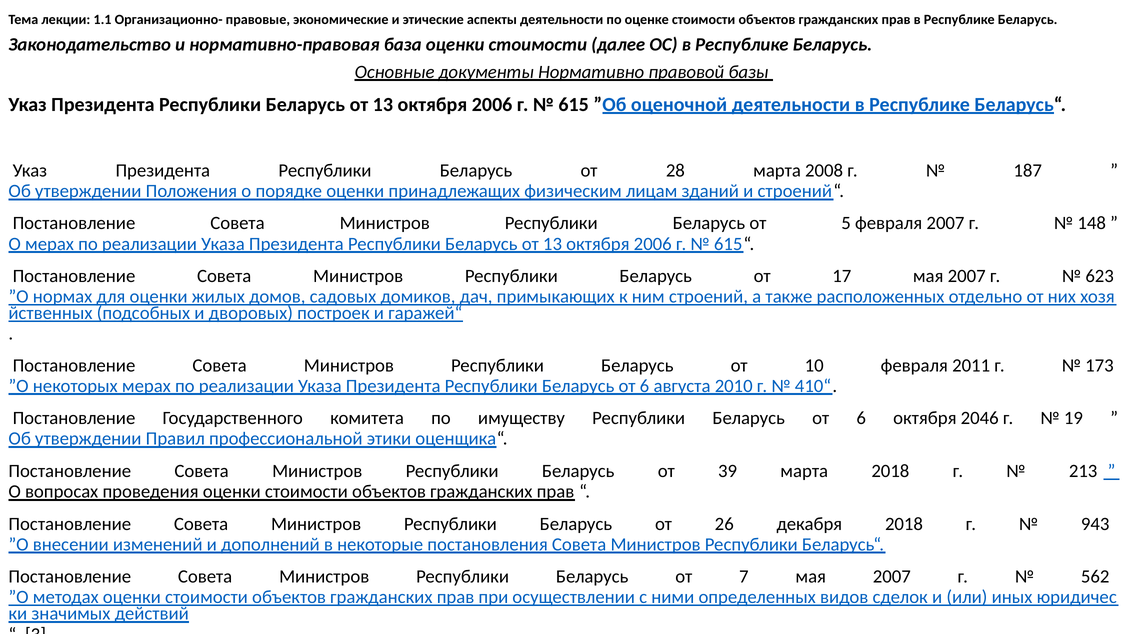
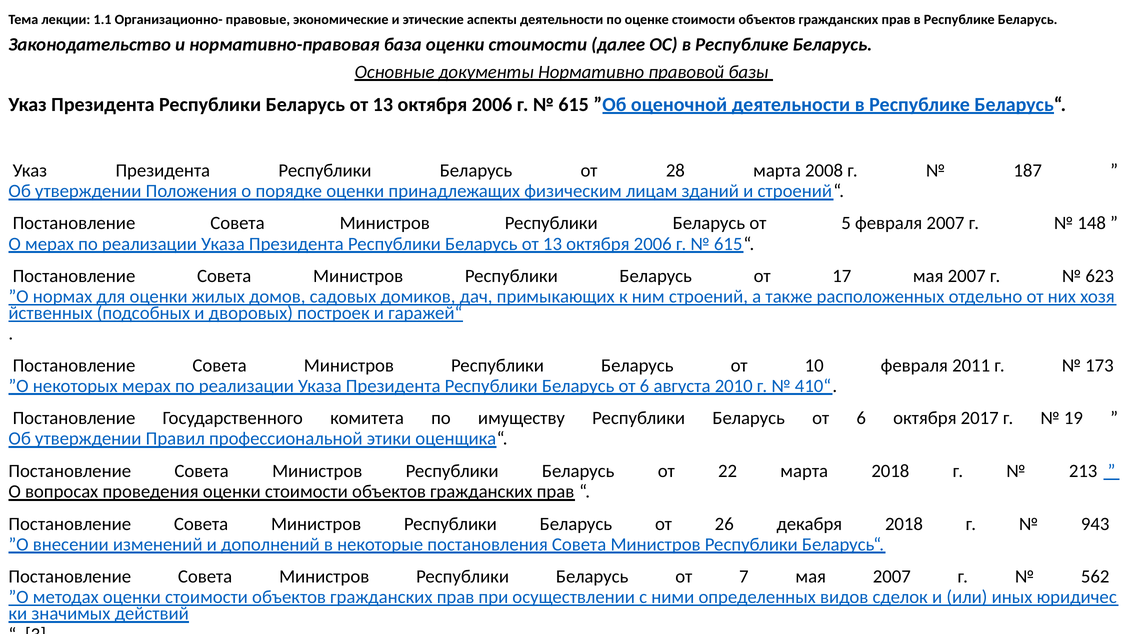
2046: 2046 -> 2017 (980, 418)
39: 39 -> 22 (728, 471)
